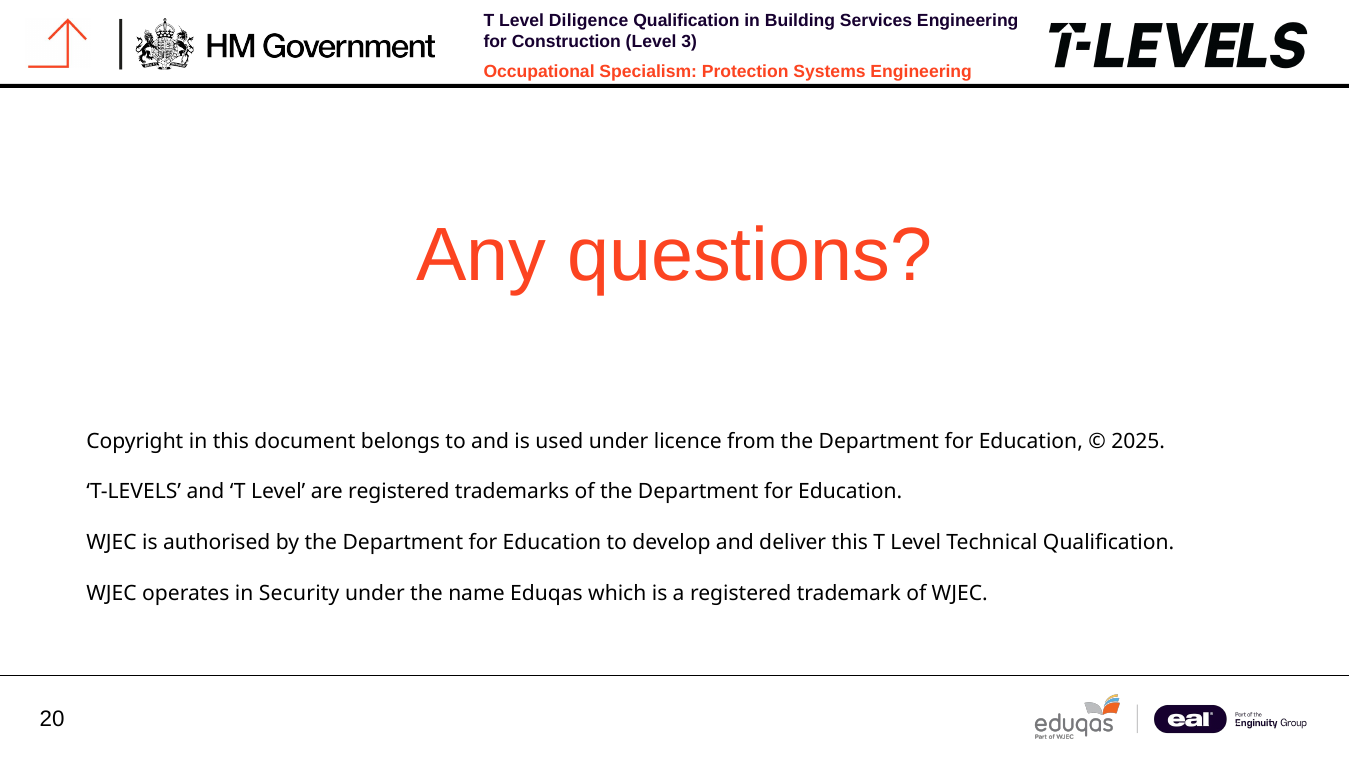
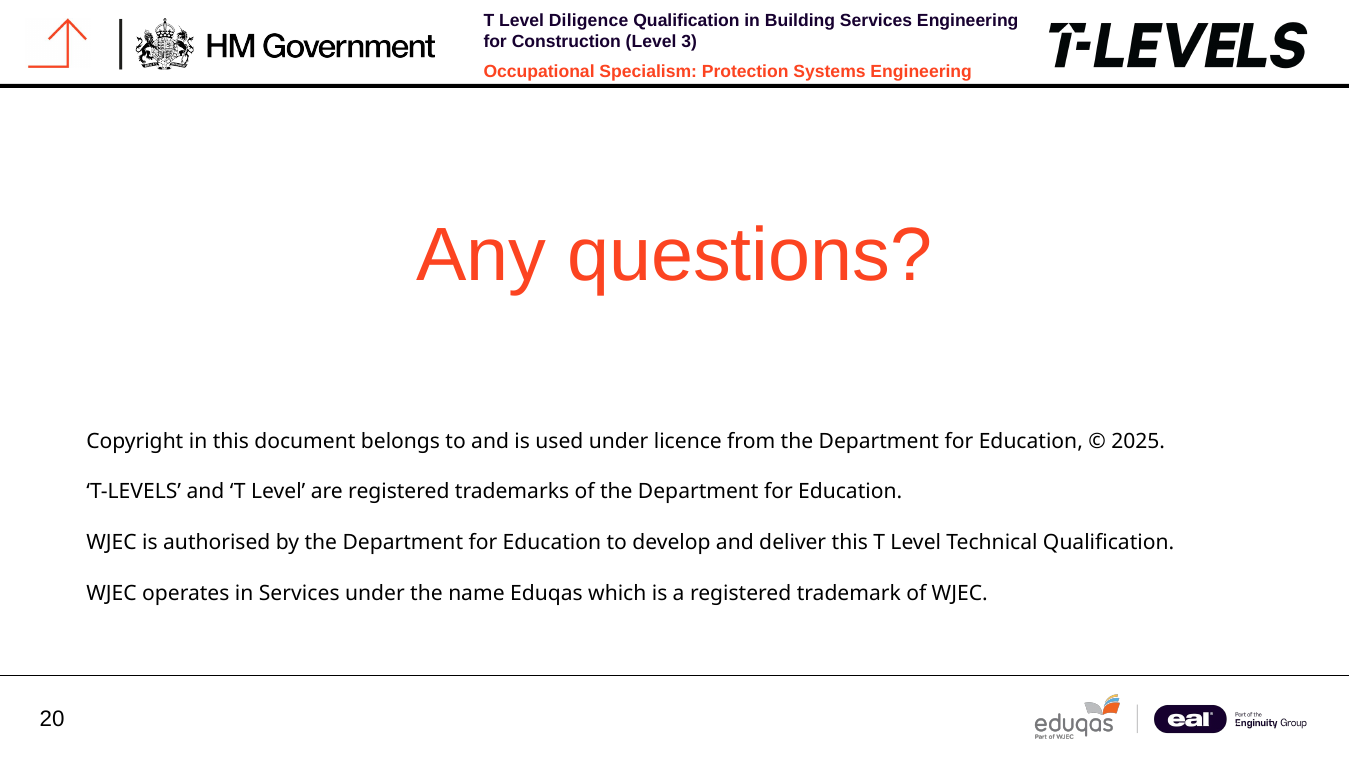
in Security: Security -> Services (299, 593)
